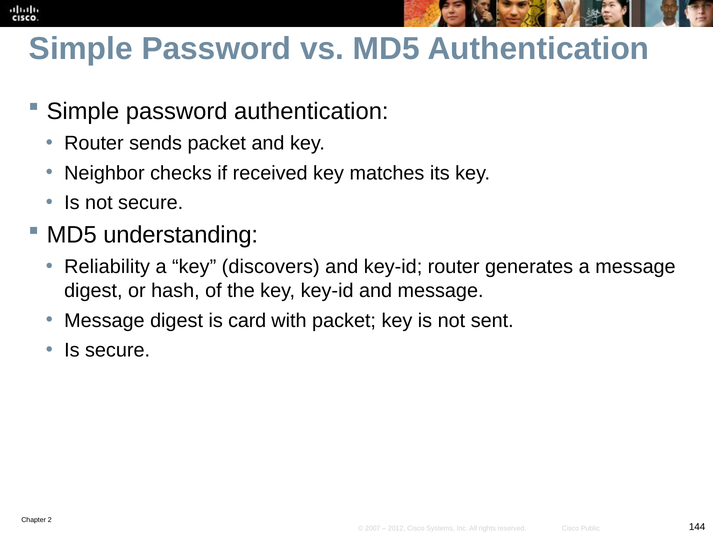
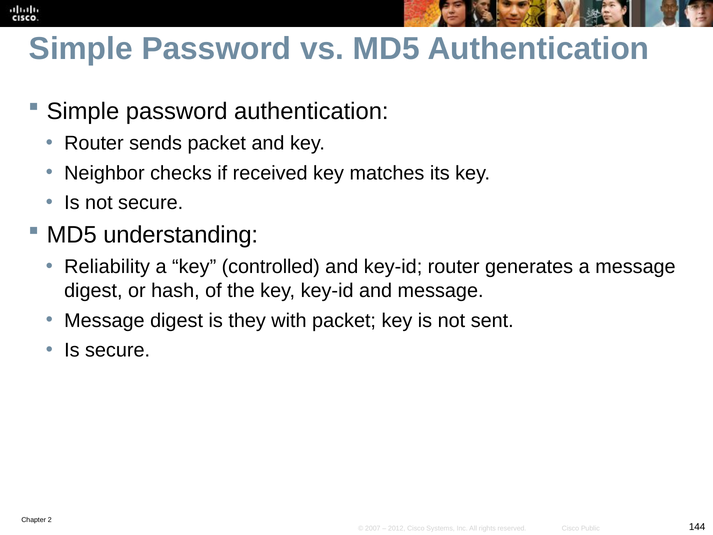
discovers: discovers -> controlled (271, 267)
card: card -> they (247, 320)
